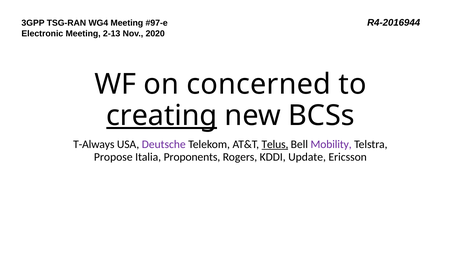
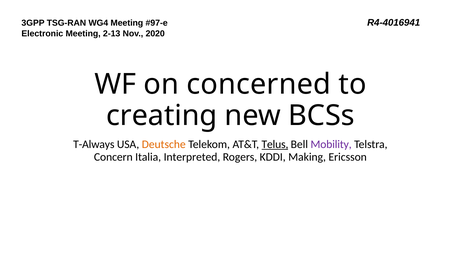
R4-2016944: R4-2016944 -> R4-4016941 (394, 23)
creating underline: present -> none (162, 115)
Deutsche colour: purple -> orange (164, 144)
Propose: Propose -> Concern (113, 157)
Proponents: Proponents -> Interpreted (192, 157)
Update: Update -> Making (307, 157)
